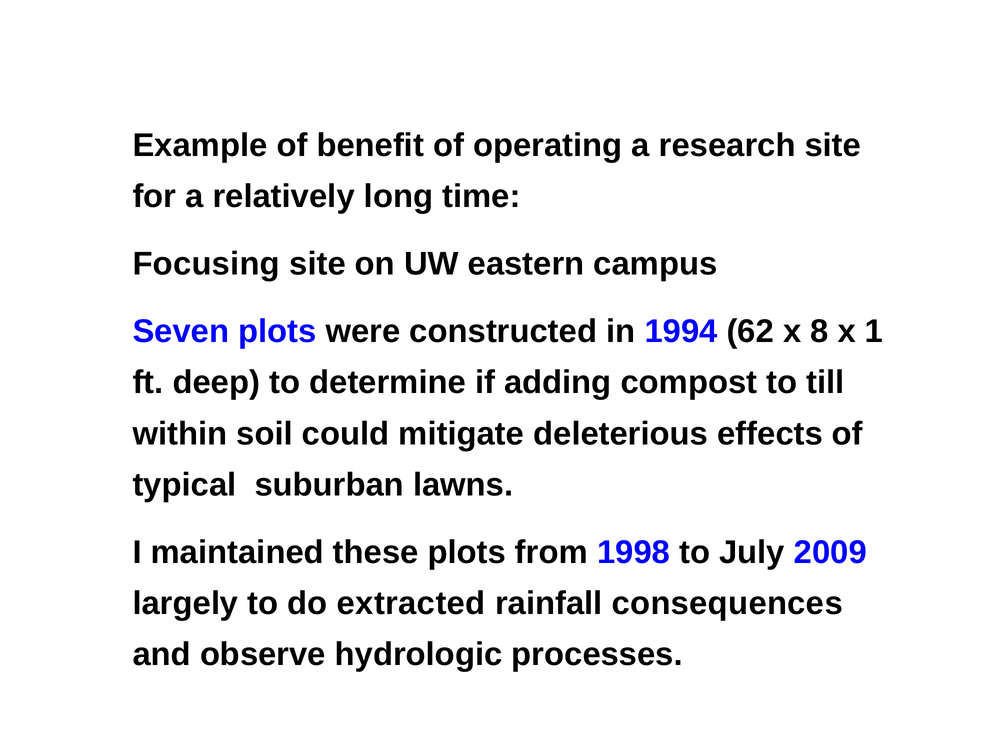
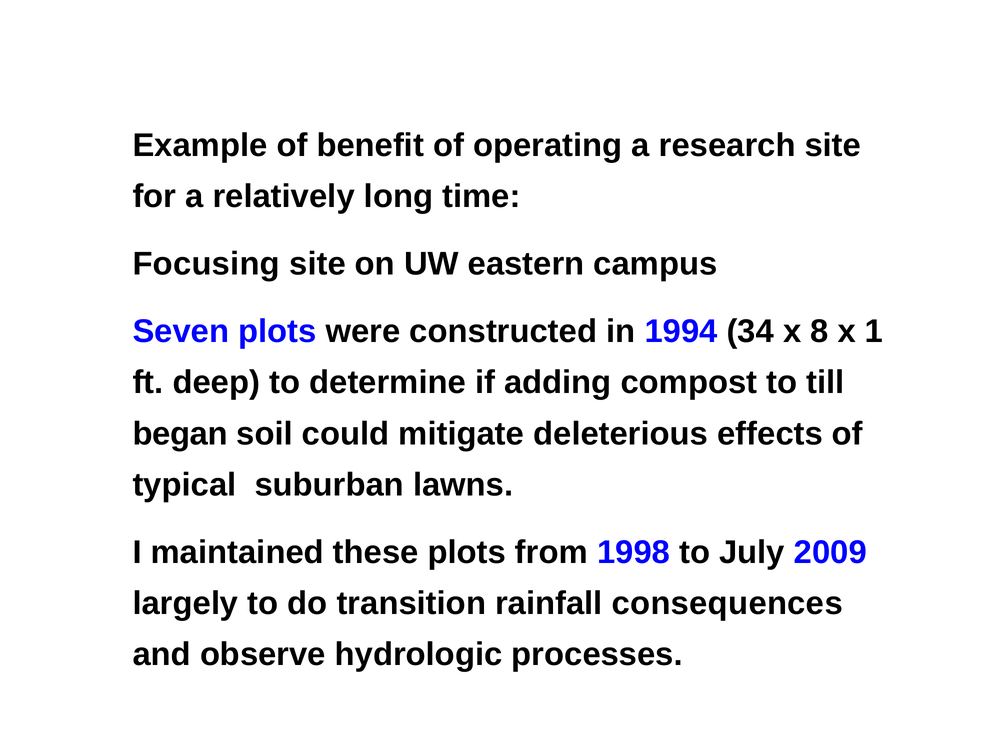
62: 62 -> 34 (750, 331)
within: within -> began (180, 434)
extracted: extracted -> transition (411, 603)
